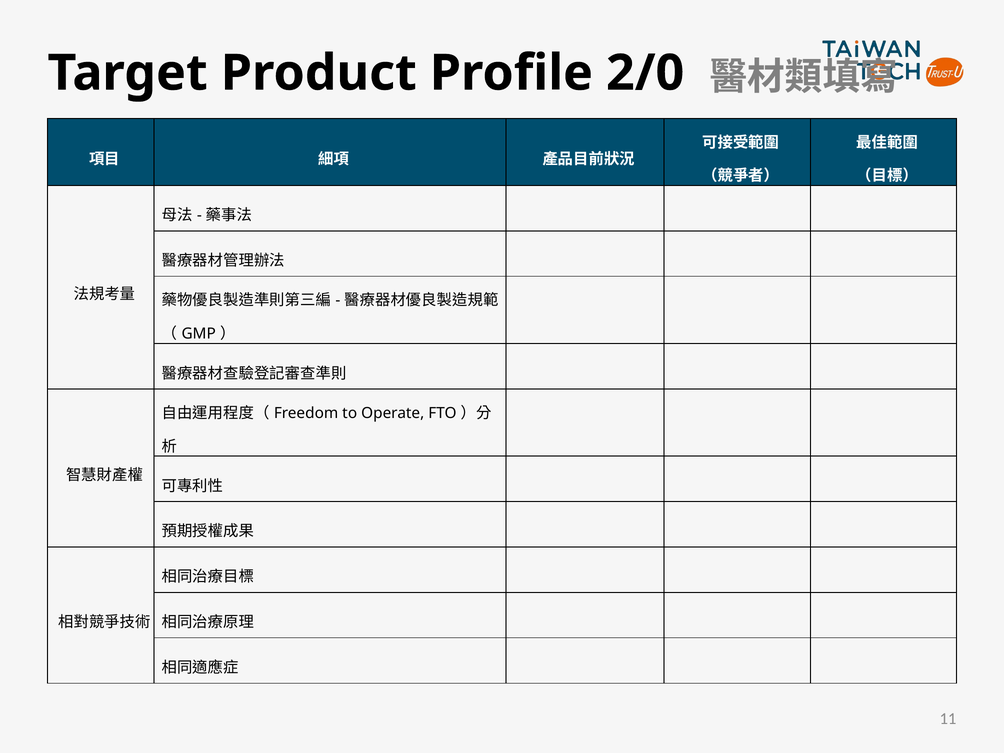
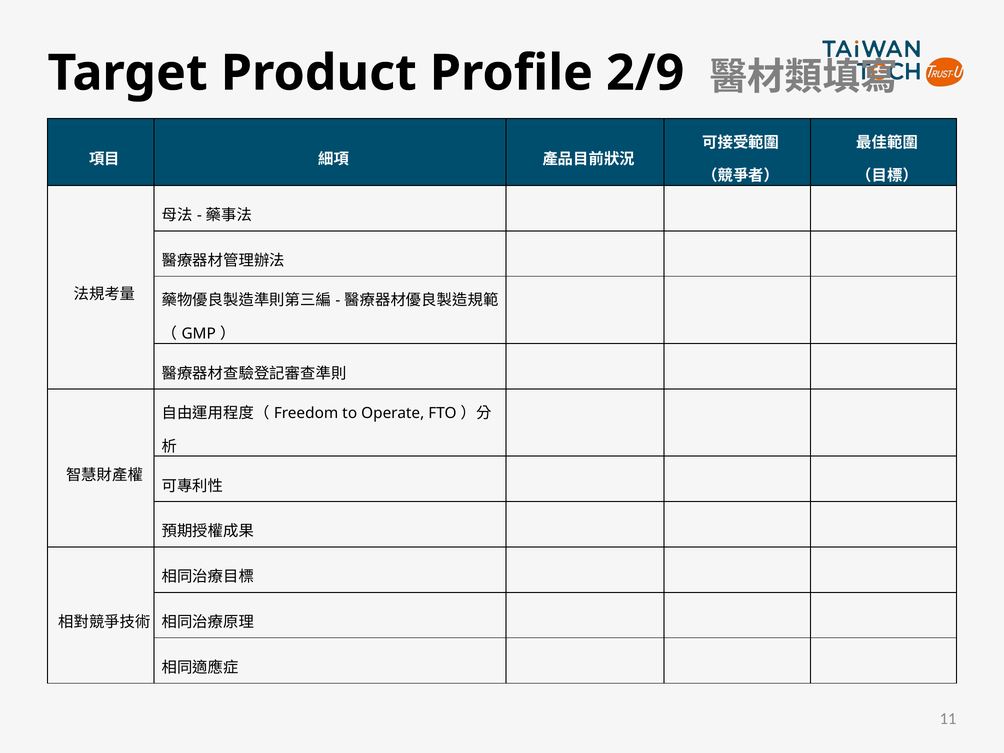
2/0: 2/0 -> 2/9 (645, 73)
